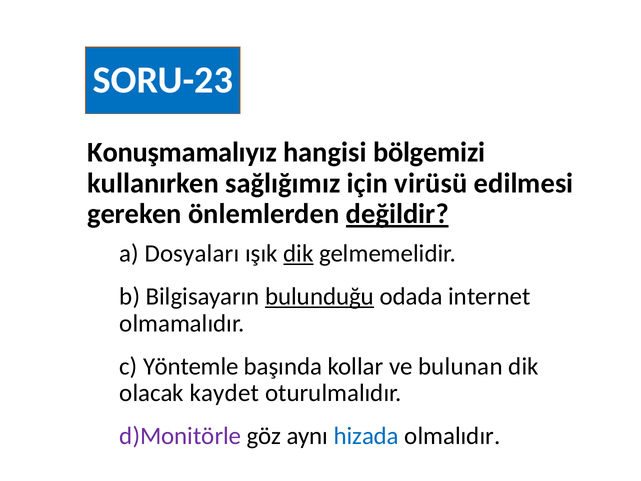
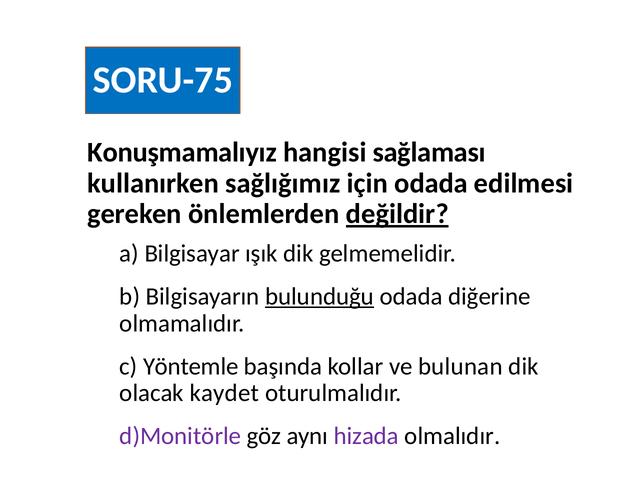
SORU-23: SORU-23 -> SORU-75 (163, 80)
bölgemizi: bölgemizi -> sağlaması (429, 152)
için virüsü: virüsü -> odada (431, 183)
Dosyaları: Dosyaları -> Bilgisayar (192, 253)
dik underline: present -> none (298, 253)
internet: internet -> diğerine (489, 296)
hizada colour: blue -> purple (366, 436)
